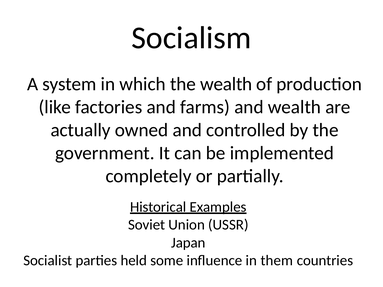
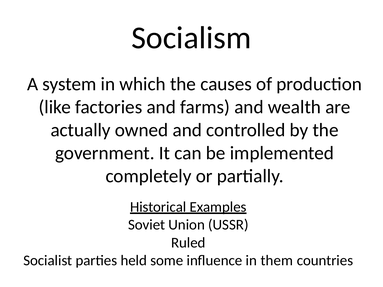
the wealth: wealth -> causes (226, 84)
Japan: Japan -> Ruled (188, 243)
